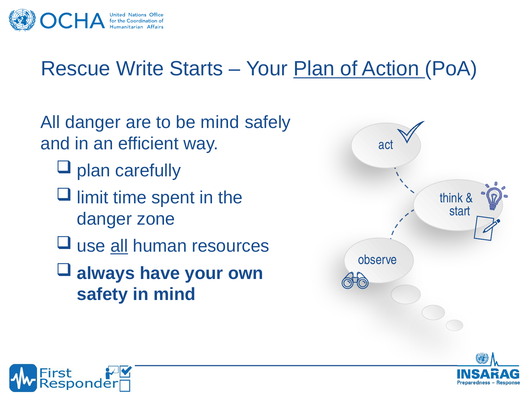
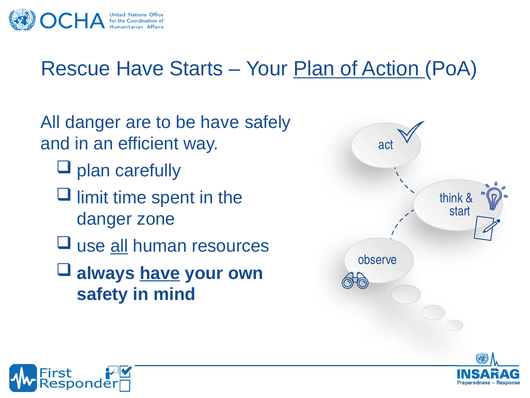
Rescue Write: Write -> Have (140, 69)
be mind: mind -> have (220, 122)
have underline: none -> present (160, 273)
